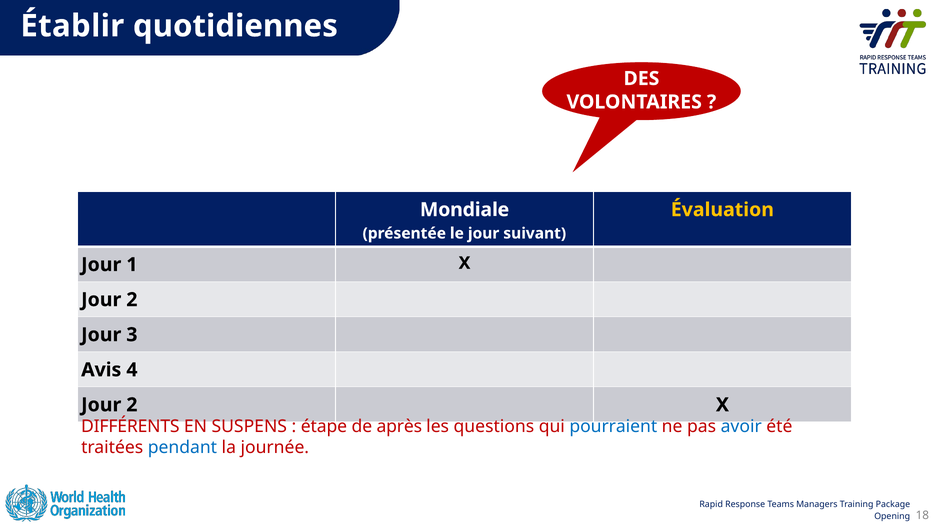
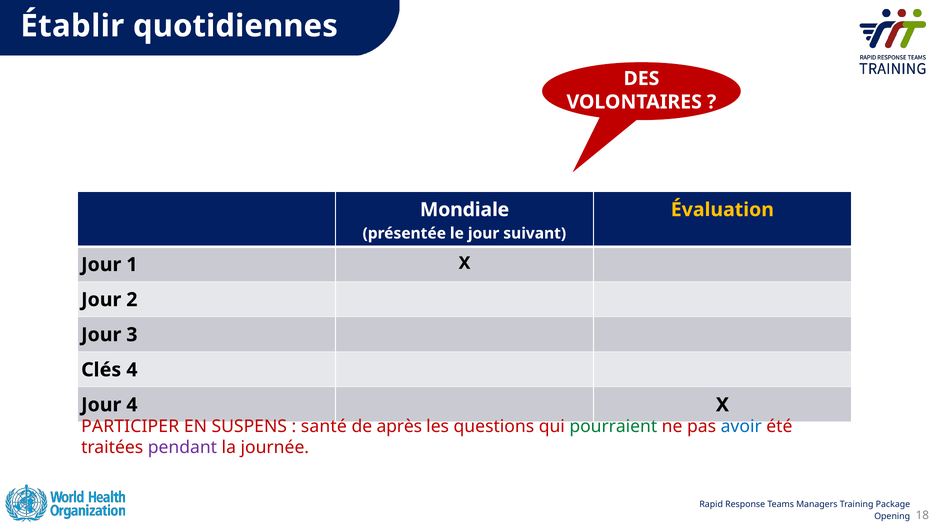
Avis: Avis -> Clés (101, 369)
2: 2 -> 4 (132, 404)
DIFFÉRENTS: DIFFÉRENTS -> PARTICIPER (130, 426)
étape: étape -> santé (324, 426)
pourraient colour: blue -> green (613, 426)
pendant colour: blue -> purple (182, 447)
